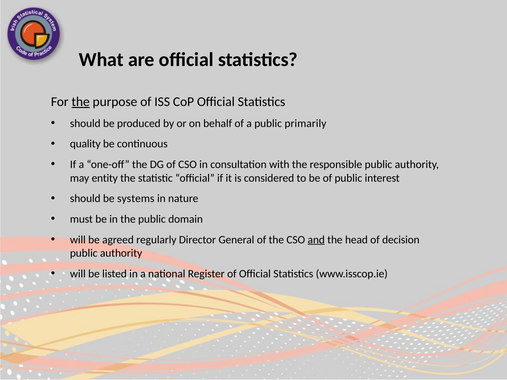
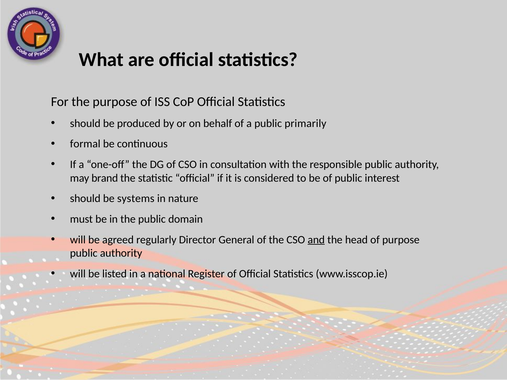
the underline: present -> none (81, 102)
quality: quality -> formal (85, 144)
entity: entity -> brand (105, 178)
of decision: decision -> purpose (401, 240)
